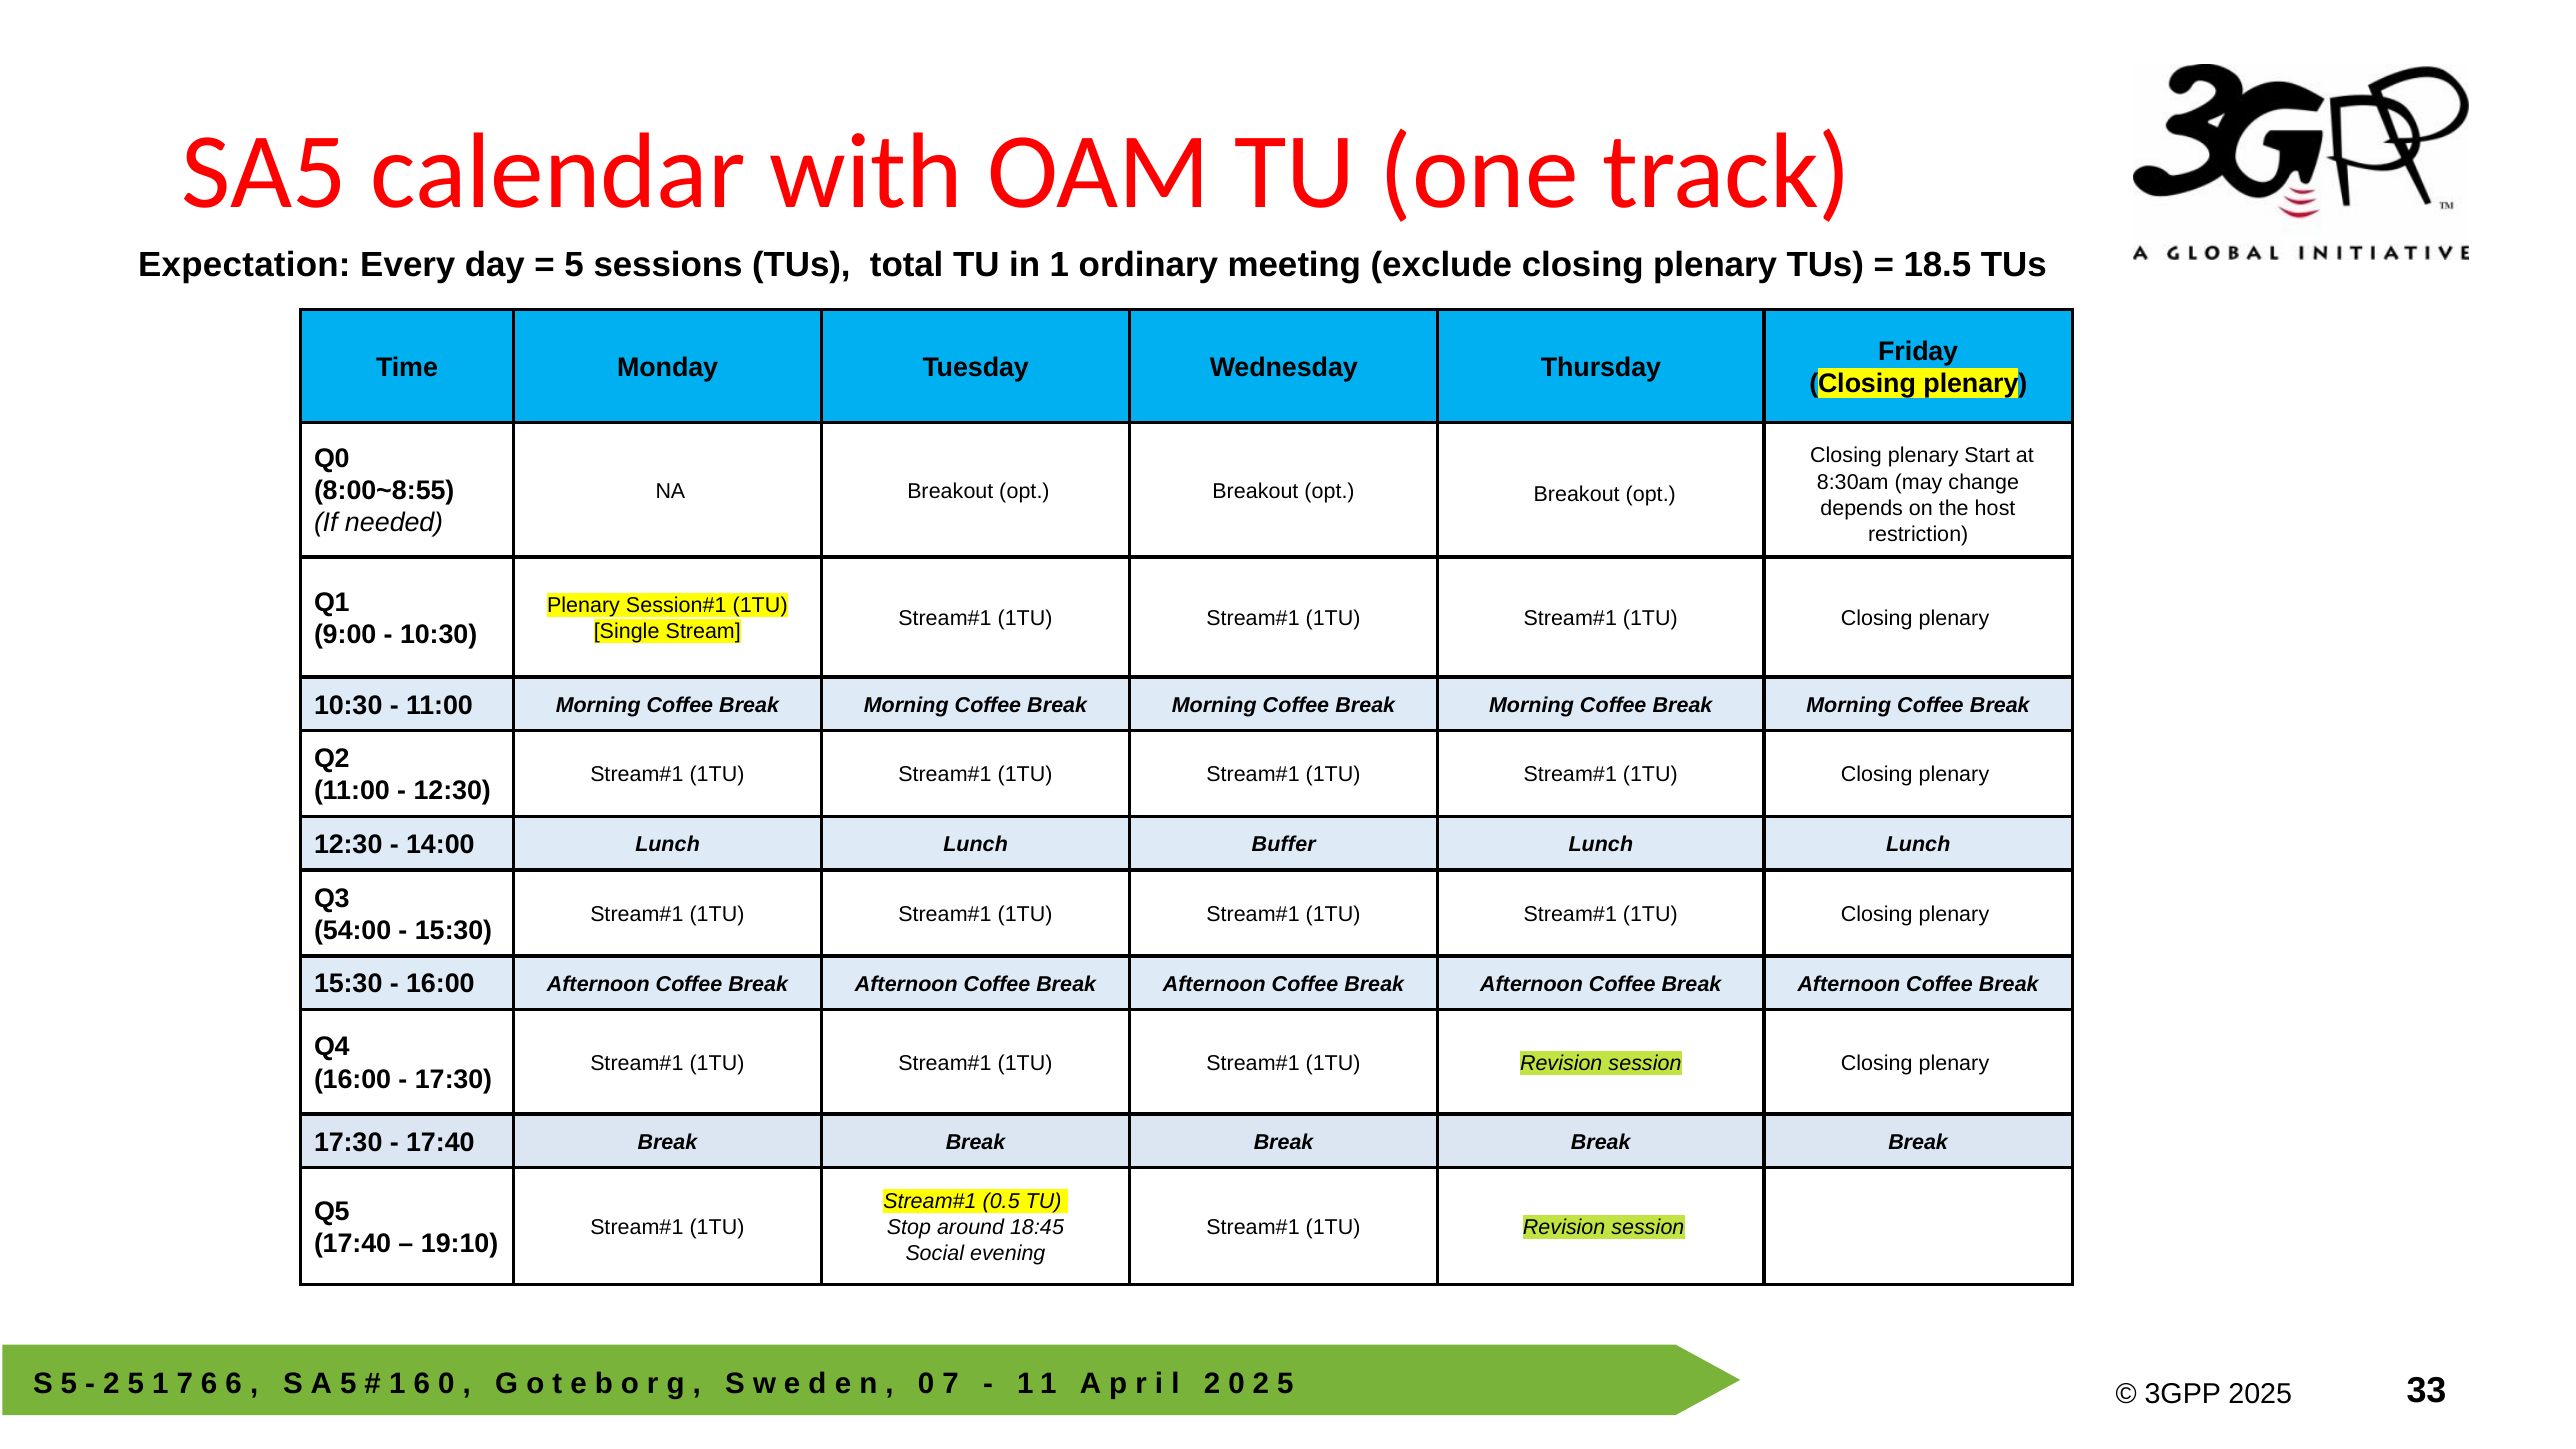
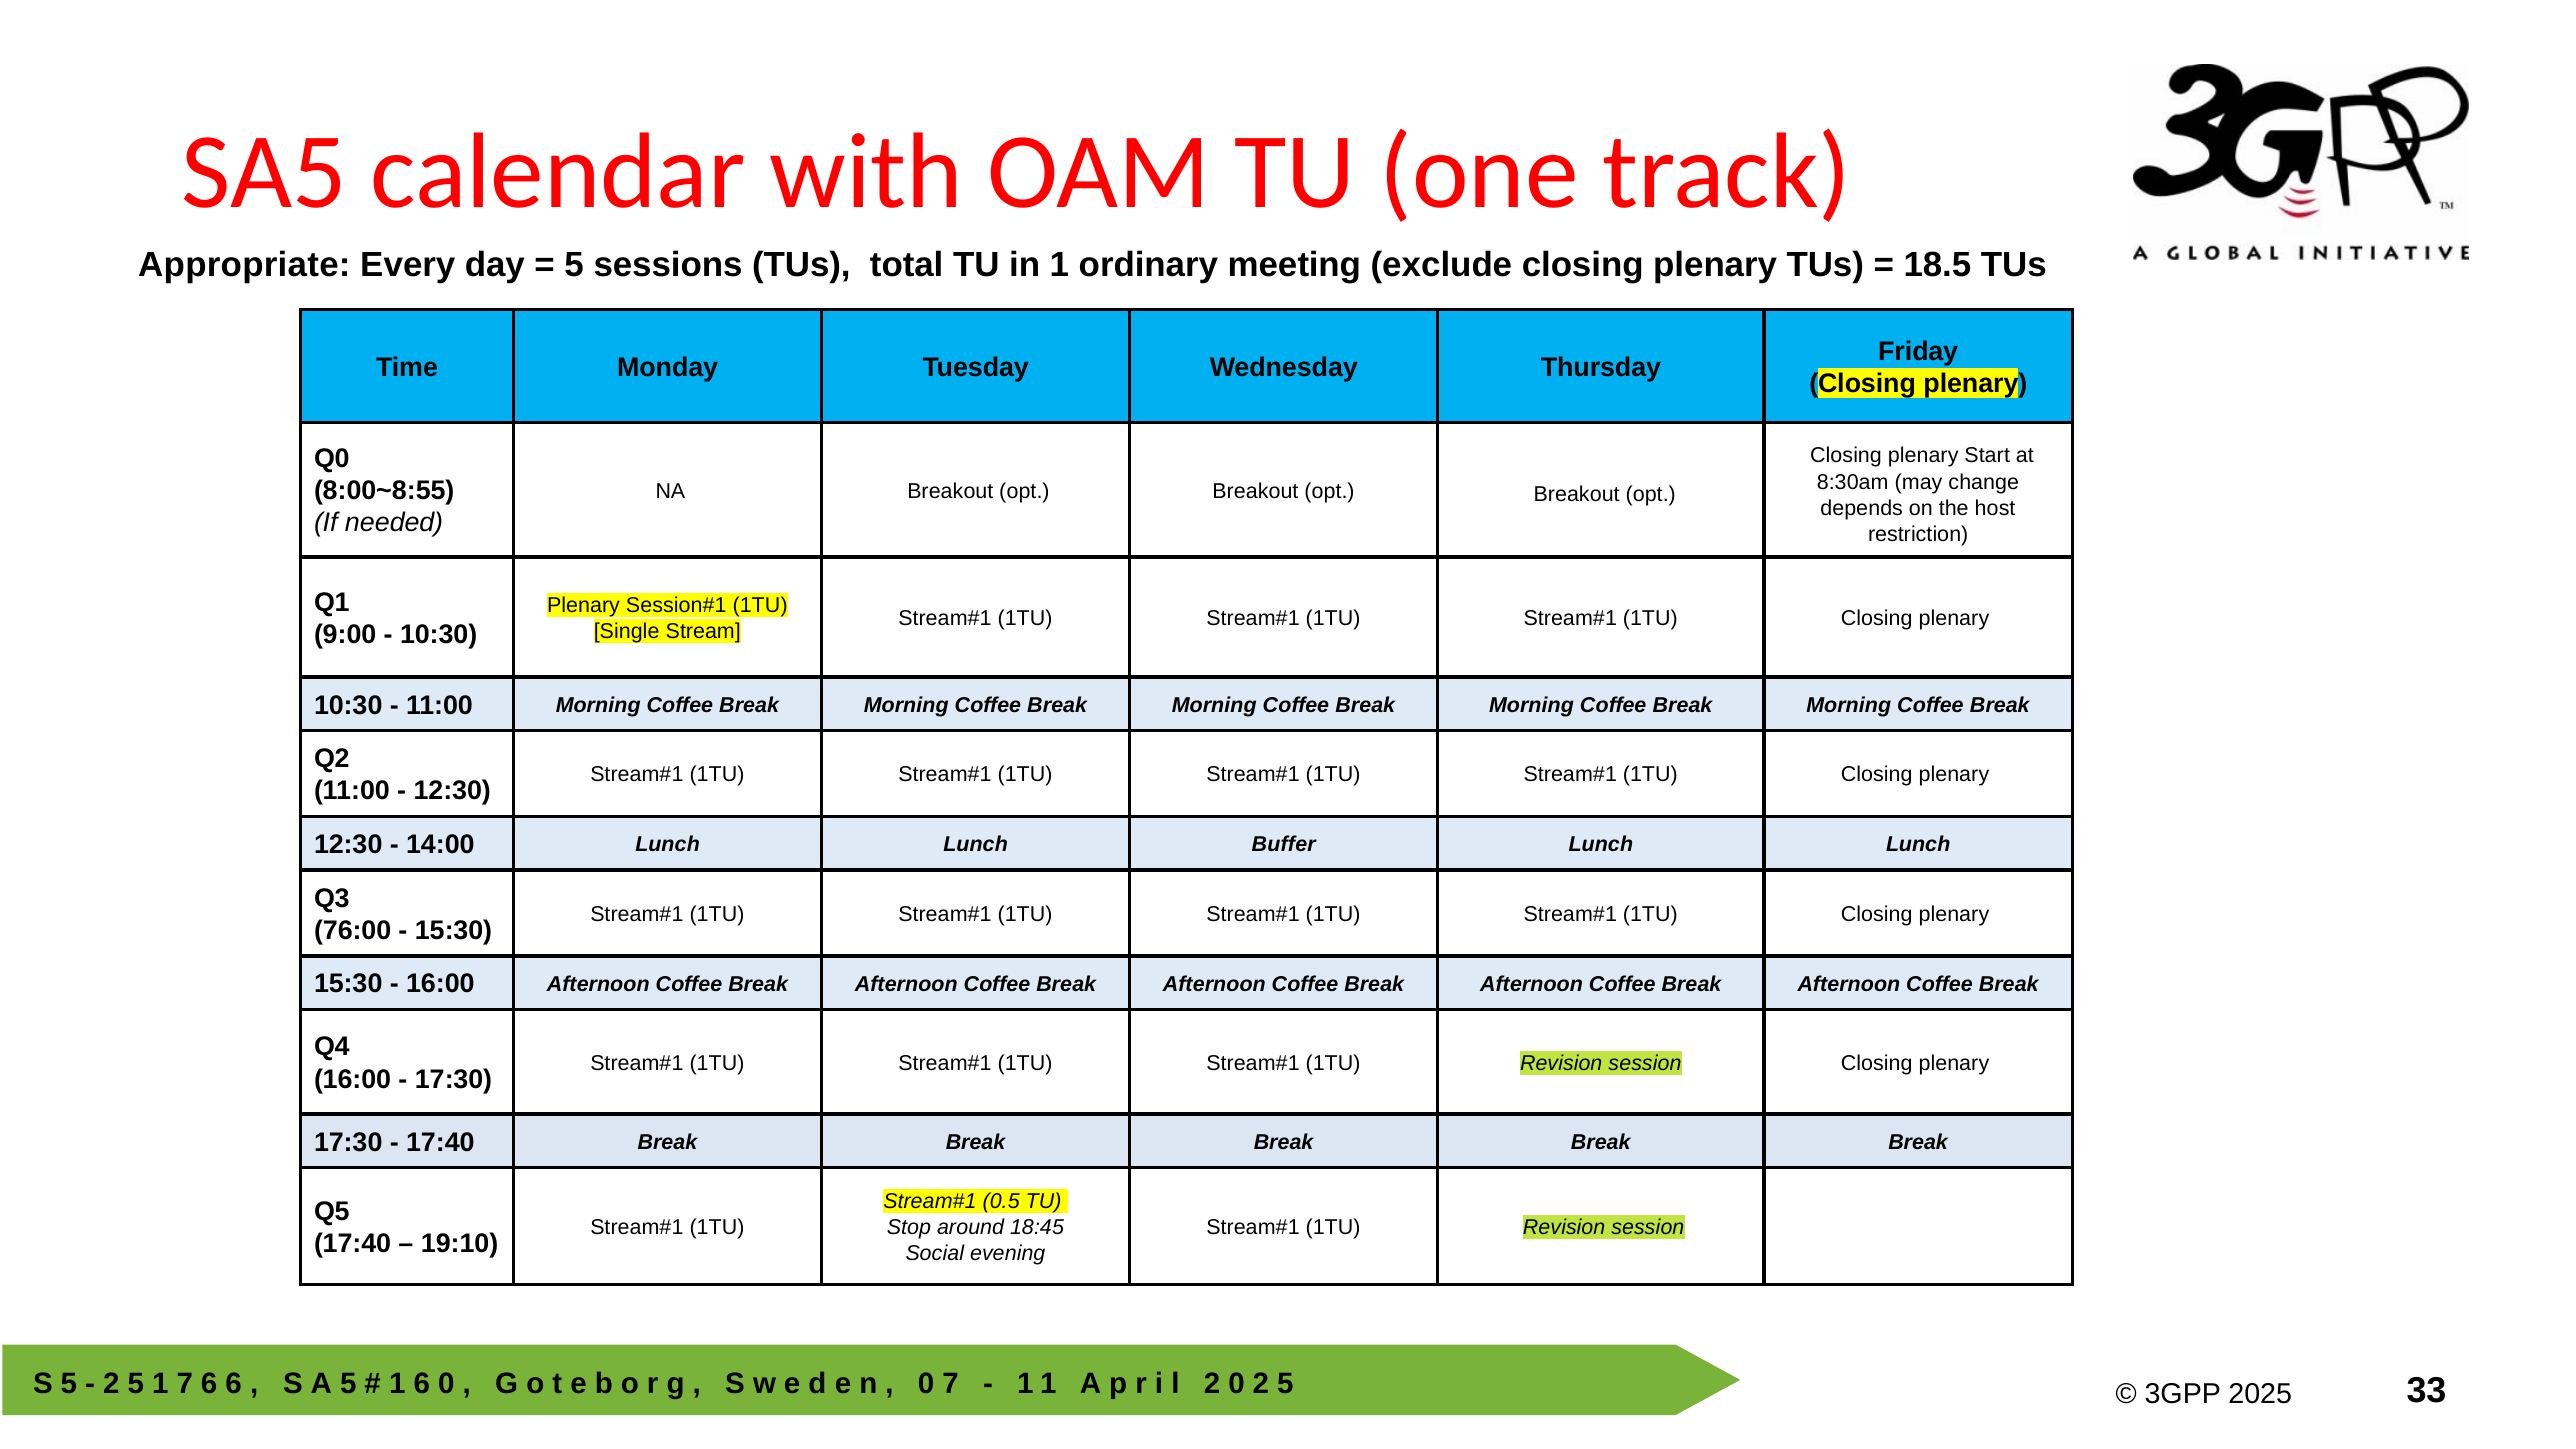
Expectation: Expectation -> Appropriate (244, 265)
54:00: 54:00 -> 76:00 (353, 930)
